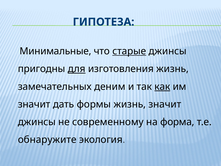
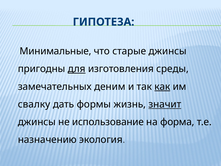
старые underline: present -> none (129, 51)
изготовления жизнь: жизнь -> среды (172, 69)
значит: значит -> свалку (34, 104)
значит underline: none -> present (165, 104)
современному: современному -> использование (108, 122)
обнаружите: обнаружите -> назначению (47, 140)
